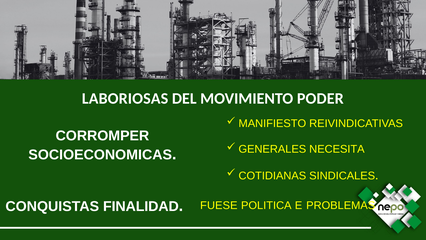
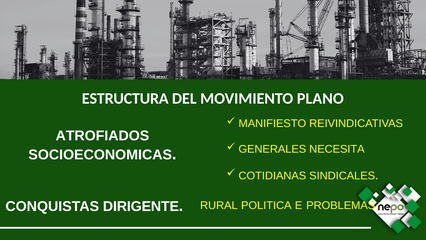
LABORIOSAS: LABORIOSAS -> ESTRUCTURA (125, 98)
PODER: PODER -> PLANO (320, 98)
CORROMPER: CORROMPER -> ATROFIADOS (102, 136)
FINALIDAD: FINALIDAD -> DIRIGENTE (141, 206)
FUESE: FUESE -> RURAL (219, 205)
